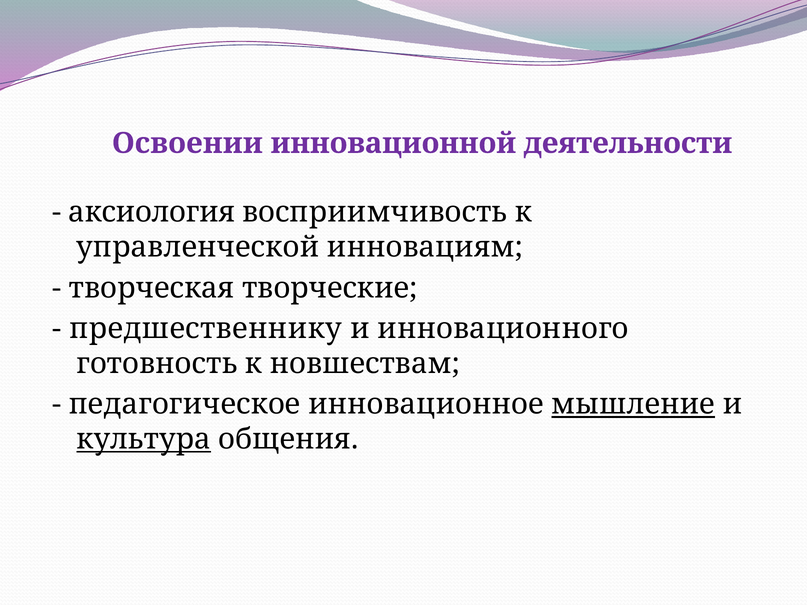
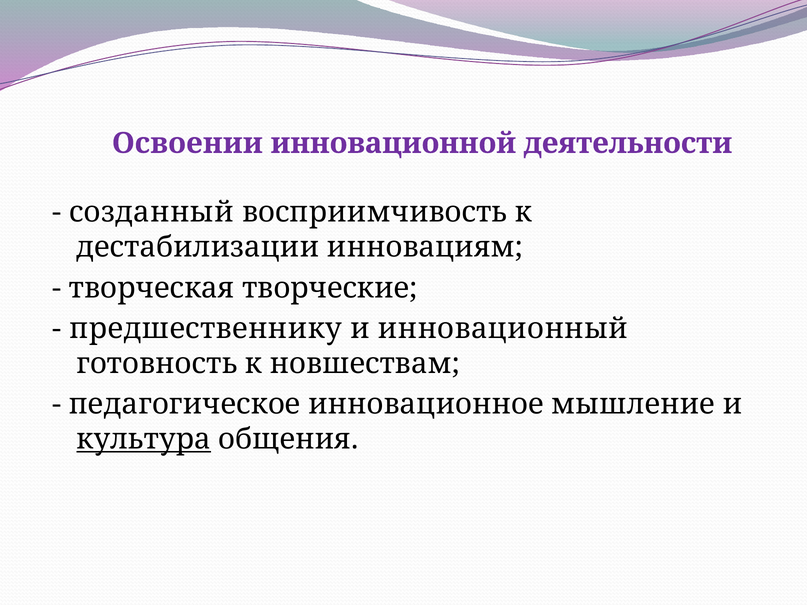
аксиология: аксиология -> созданный (152, 212)
управленческой: управленческой -> дестабилизации (198, 247)
инновационного: инновационного -> инновационный (503, 329)
мышление underline: present -> none (633, 405)
